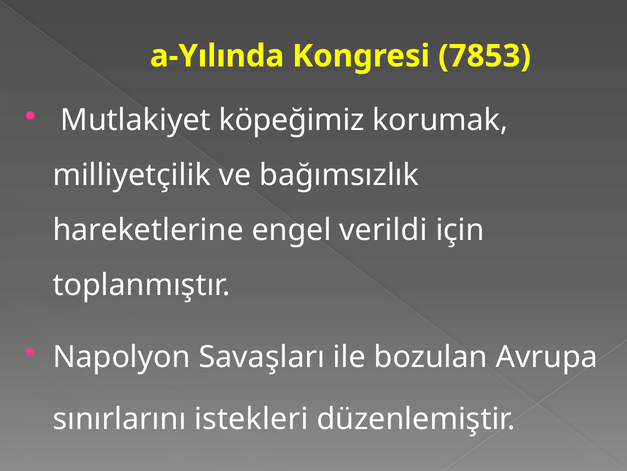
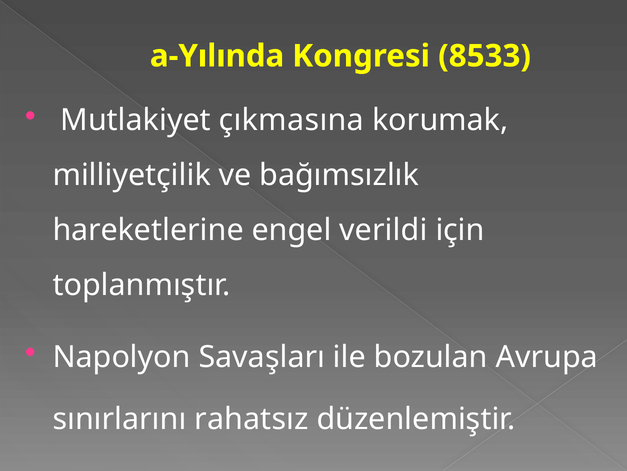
7853: 7853 -> 8533 (485, 56)
köpeğimiz: köpeğimiz -> çıkmasına (291, 120)
istekleri: istekleri -> rahatsız (251, 419)
